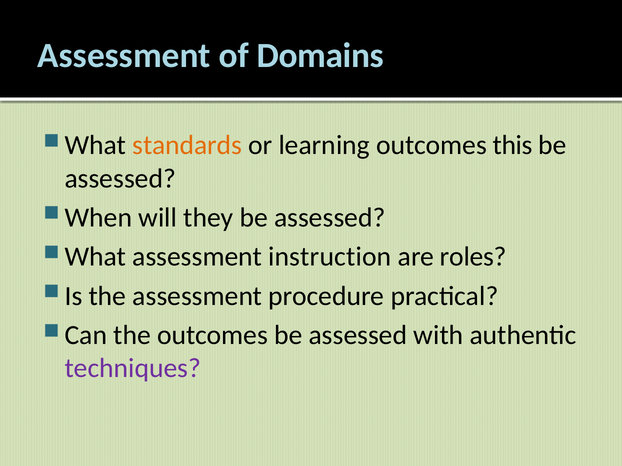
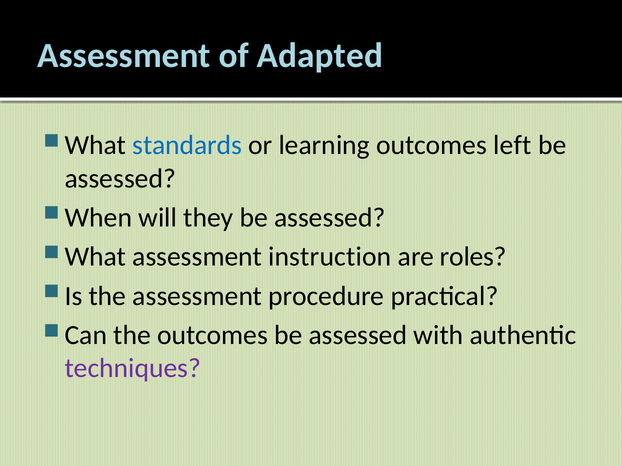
Domains: Domains -> Adapted (320, 56)
standards colour: orange -> blue (187, 145)
this: this -> left (512, 145)
